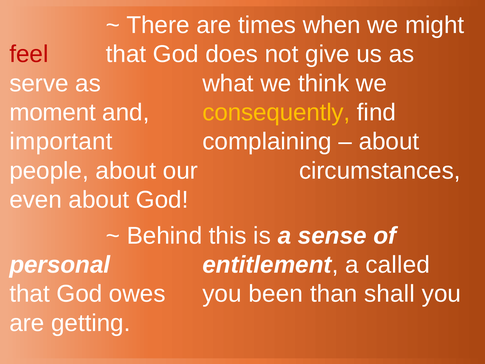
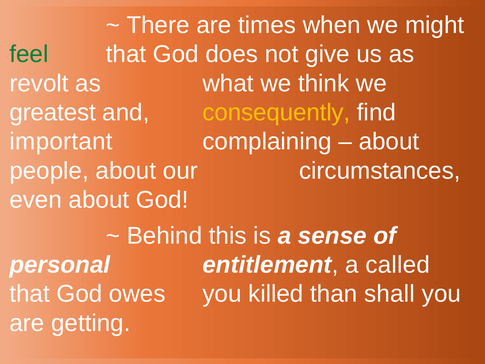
feel colour: red -> green (29, 54)
serve: serve -> revolt (39, 83)
moment: moment -> greatest (53, 112)
been: been -> killed (276, 294)
